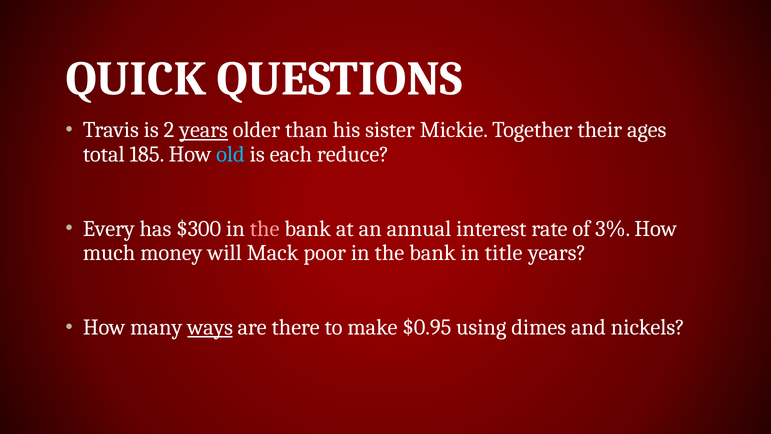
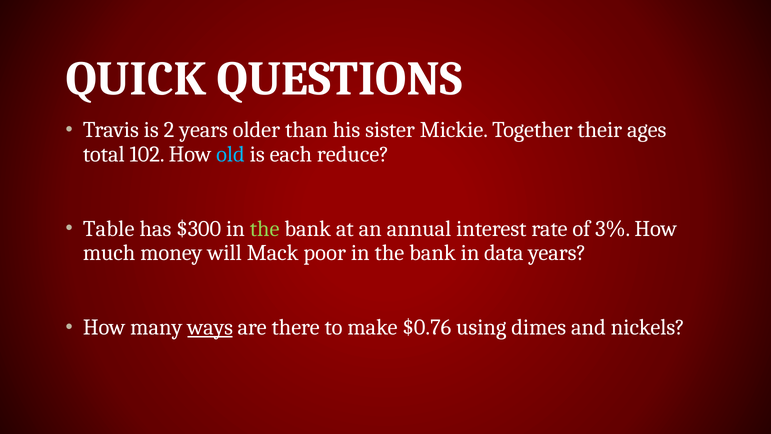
years underline: present -> none (204, 130)
185: 185 -> 102 (147, 154)
Every: Every -> Table (109, 229)
the colour: pink -> light green (265, 229)
title: title -> data (504, 253)
$0.95: $0.95 -> $0.76 (427, 327)
